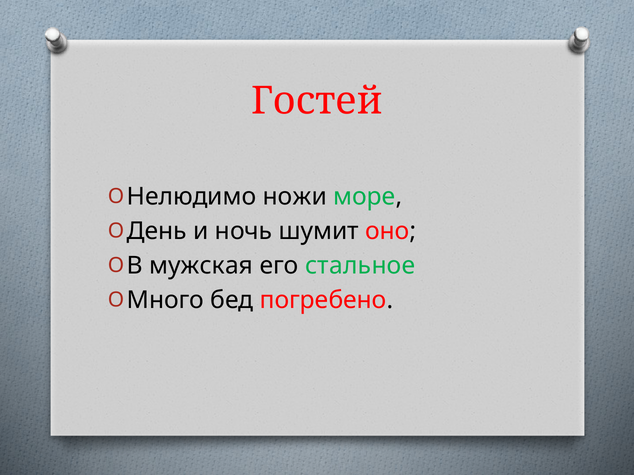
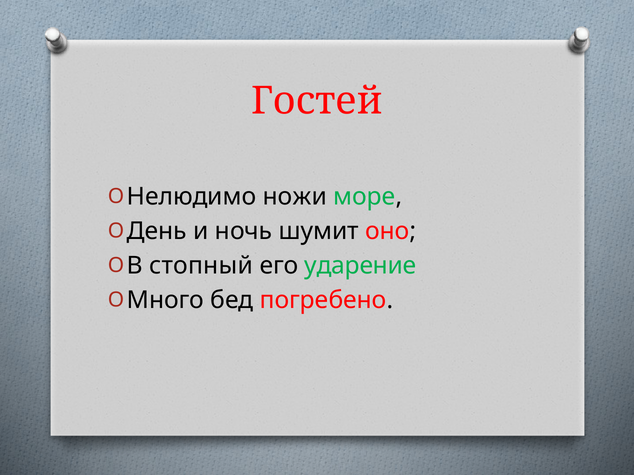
мужская: мужская -> стопный (201, 266)
стальное: стальное -> ударение (360, 266)
